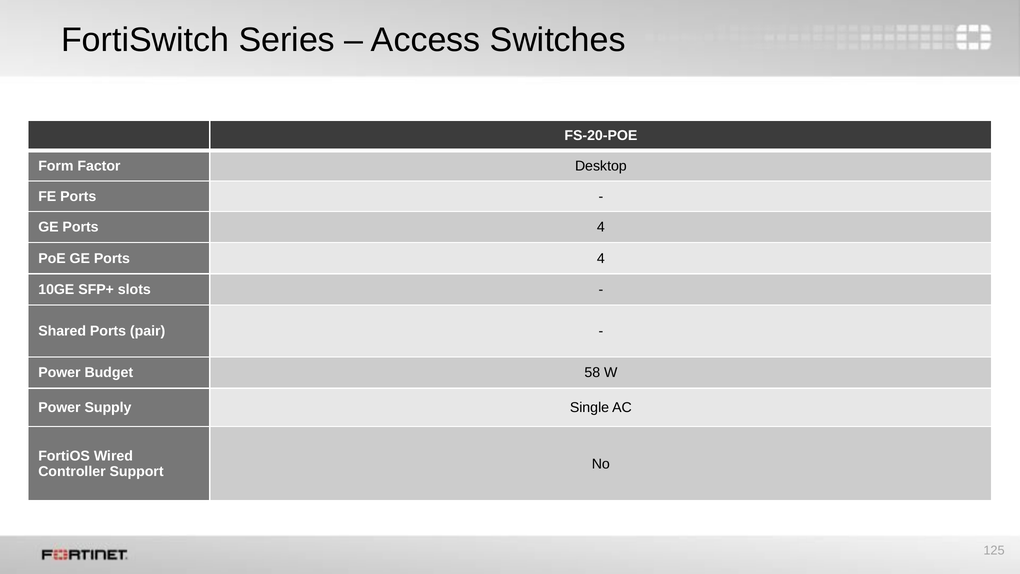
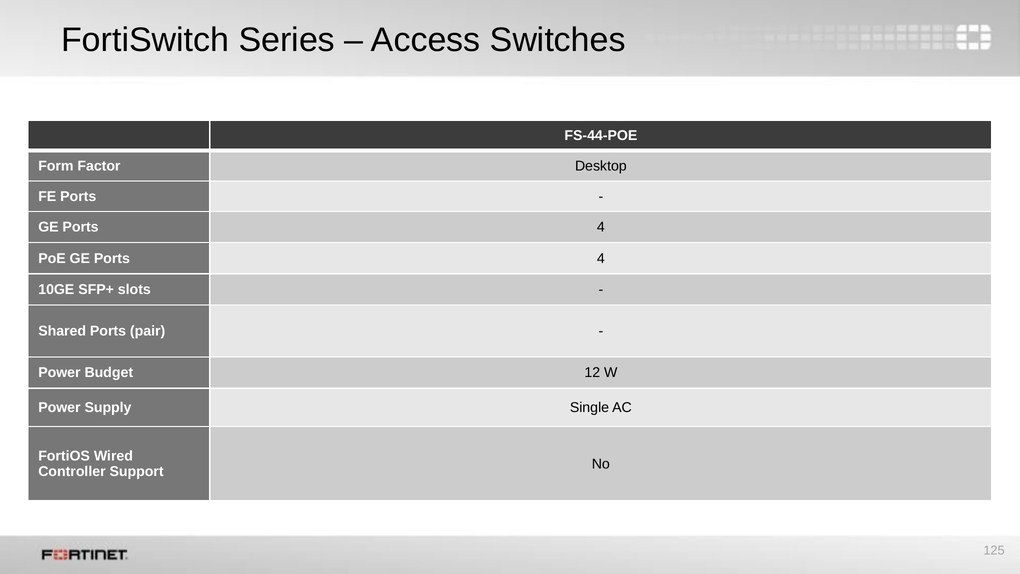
FS-20-POE: FS-20-POE -> FS-44-POE (601, 136)
58: 58 -> 12 (592, 373)
